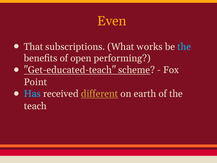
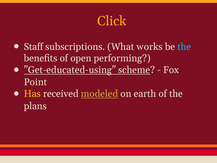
Even: Even -> Click (112, 21)
That: That -> Staff (33, 47)
Get-educated-teach: Get-educated-teach -> Get-educated-using (70, 70)
Has colour: light blue -> yellow (32, 94)
different: different -> modeled (100, 94)
teach: teach -> plans (35, 106)
